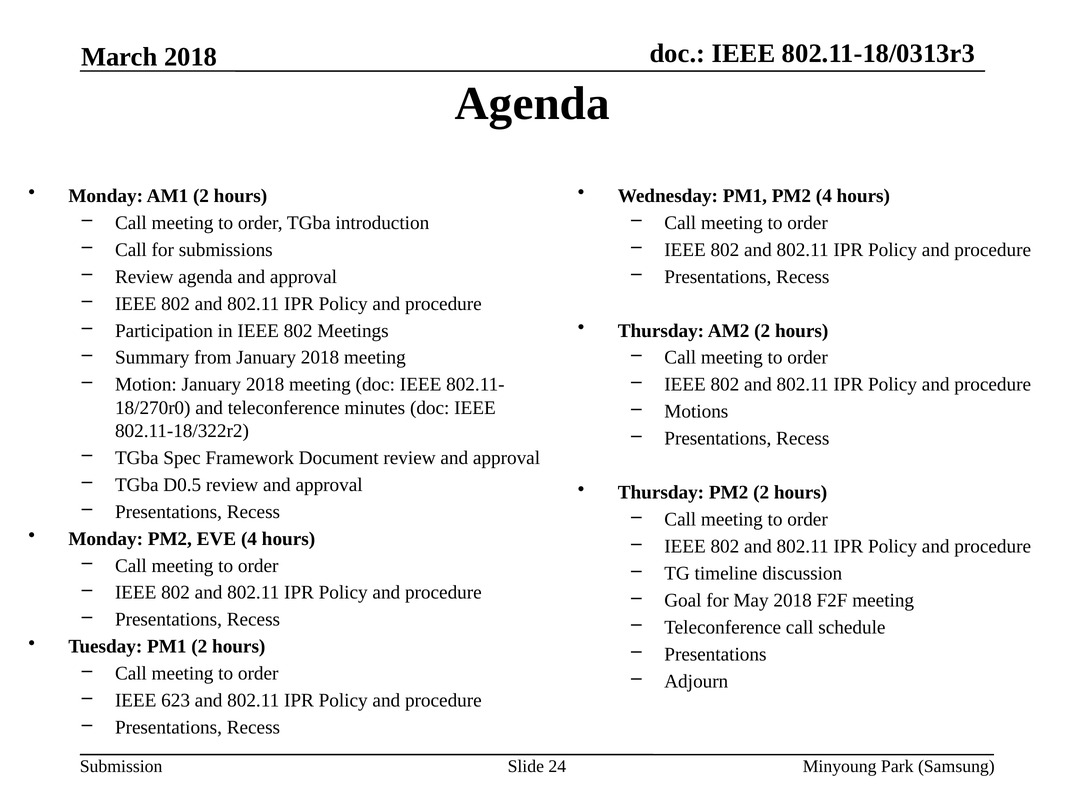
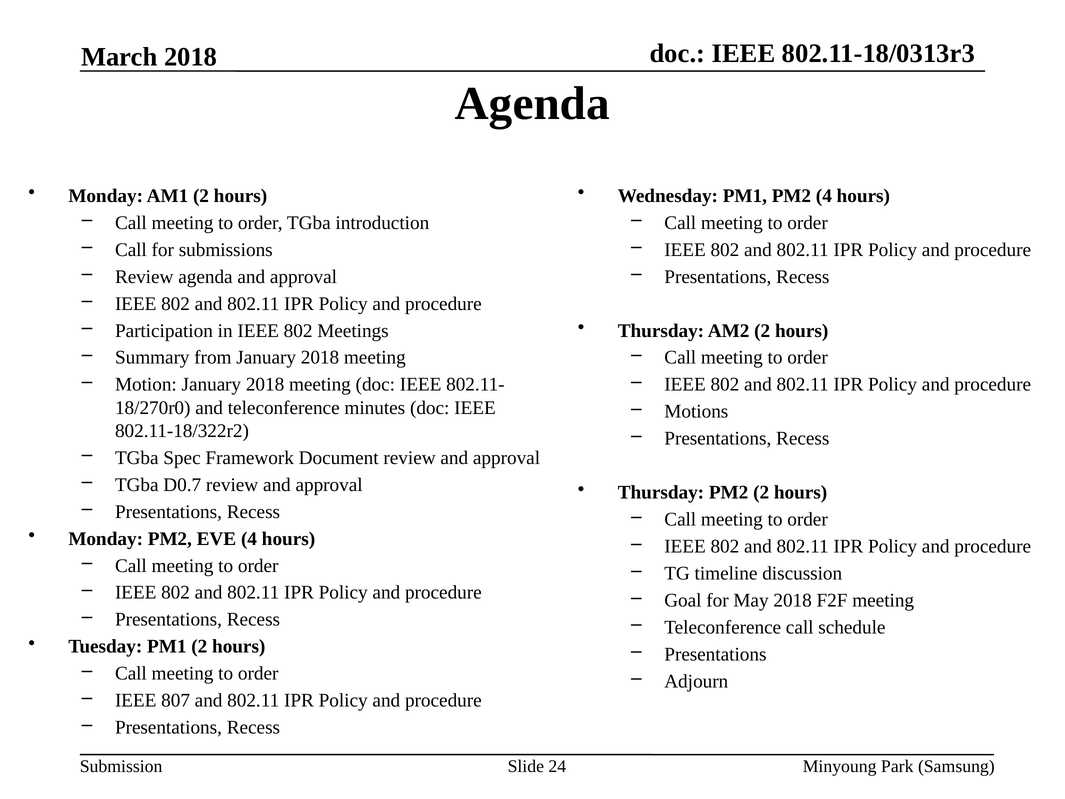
D0.5: D0.5 -> D0.7 (182, 485)
623: 623 -> 807 (176, 700)
